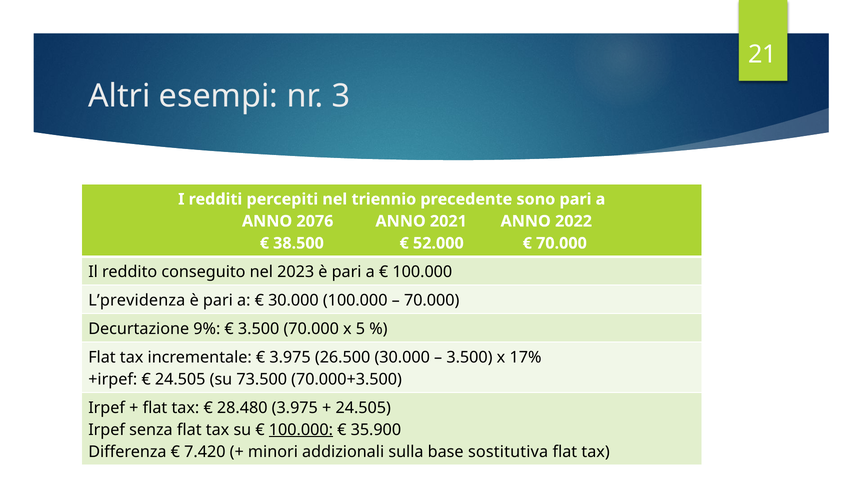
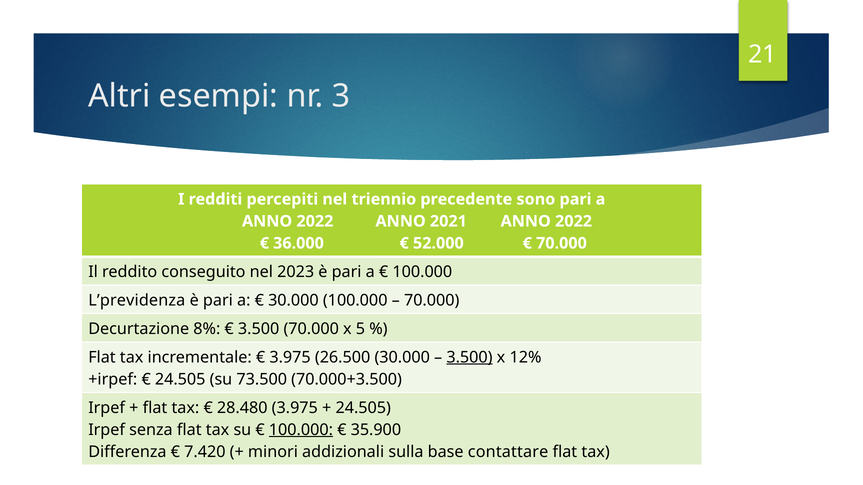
2076: 2076 -> 2022 (315, 221)
38.500: 38.500 -> 36.000 (298, 243)
9%: 9% -> 8% (207, 329)
3.500 underline: none -> present (469, 358)
17%: 17% -> 12% (525, 358)
sostitutiva: sostitutiva -> contattare (508, 452)
